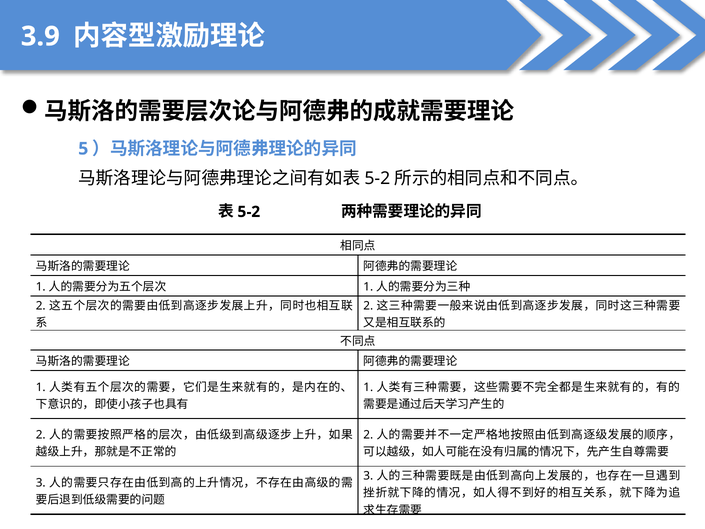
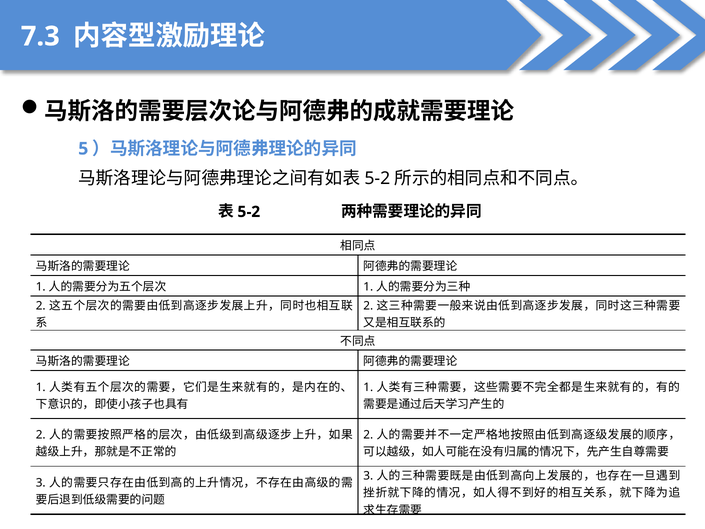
3.9: 3.9 -> 7.3 (40, 36)
